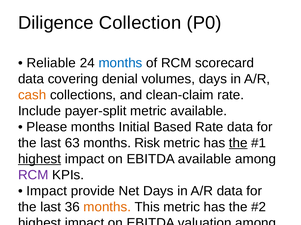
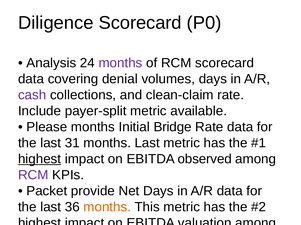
Diligence Collection: Collection -> Scorecard (140, 23)
Reliable: Reliable -> Analysis (51, 63)
months colour: blue -> purple (120, 63)
cash colour: orange -> purple (32, 95)
Based: Based -> Bridge (173, 127)
63: 63 -> 31 (72, 143)
months Risk: Risk -> Last (147, 143)
the underline: present -> none (238, 143)
EBITDA available: available -> observed (205, 159)
Impact: Impact -> Packet (47, 192)
